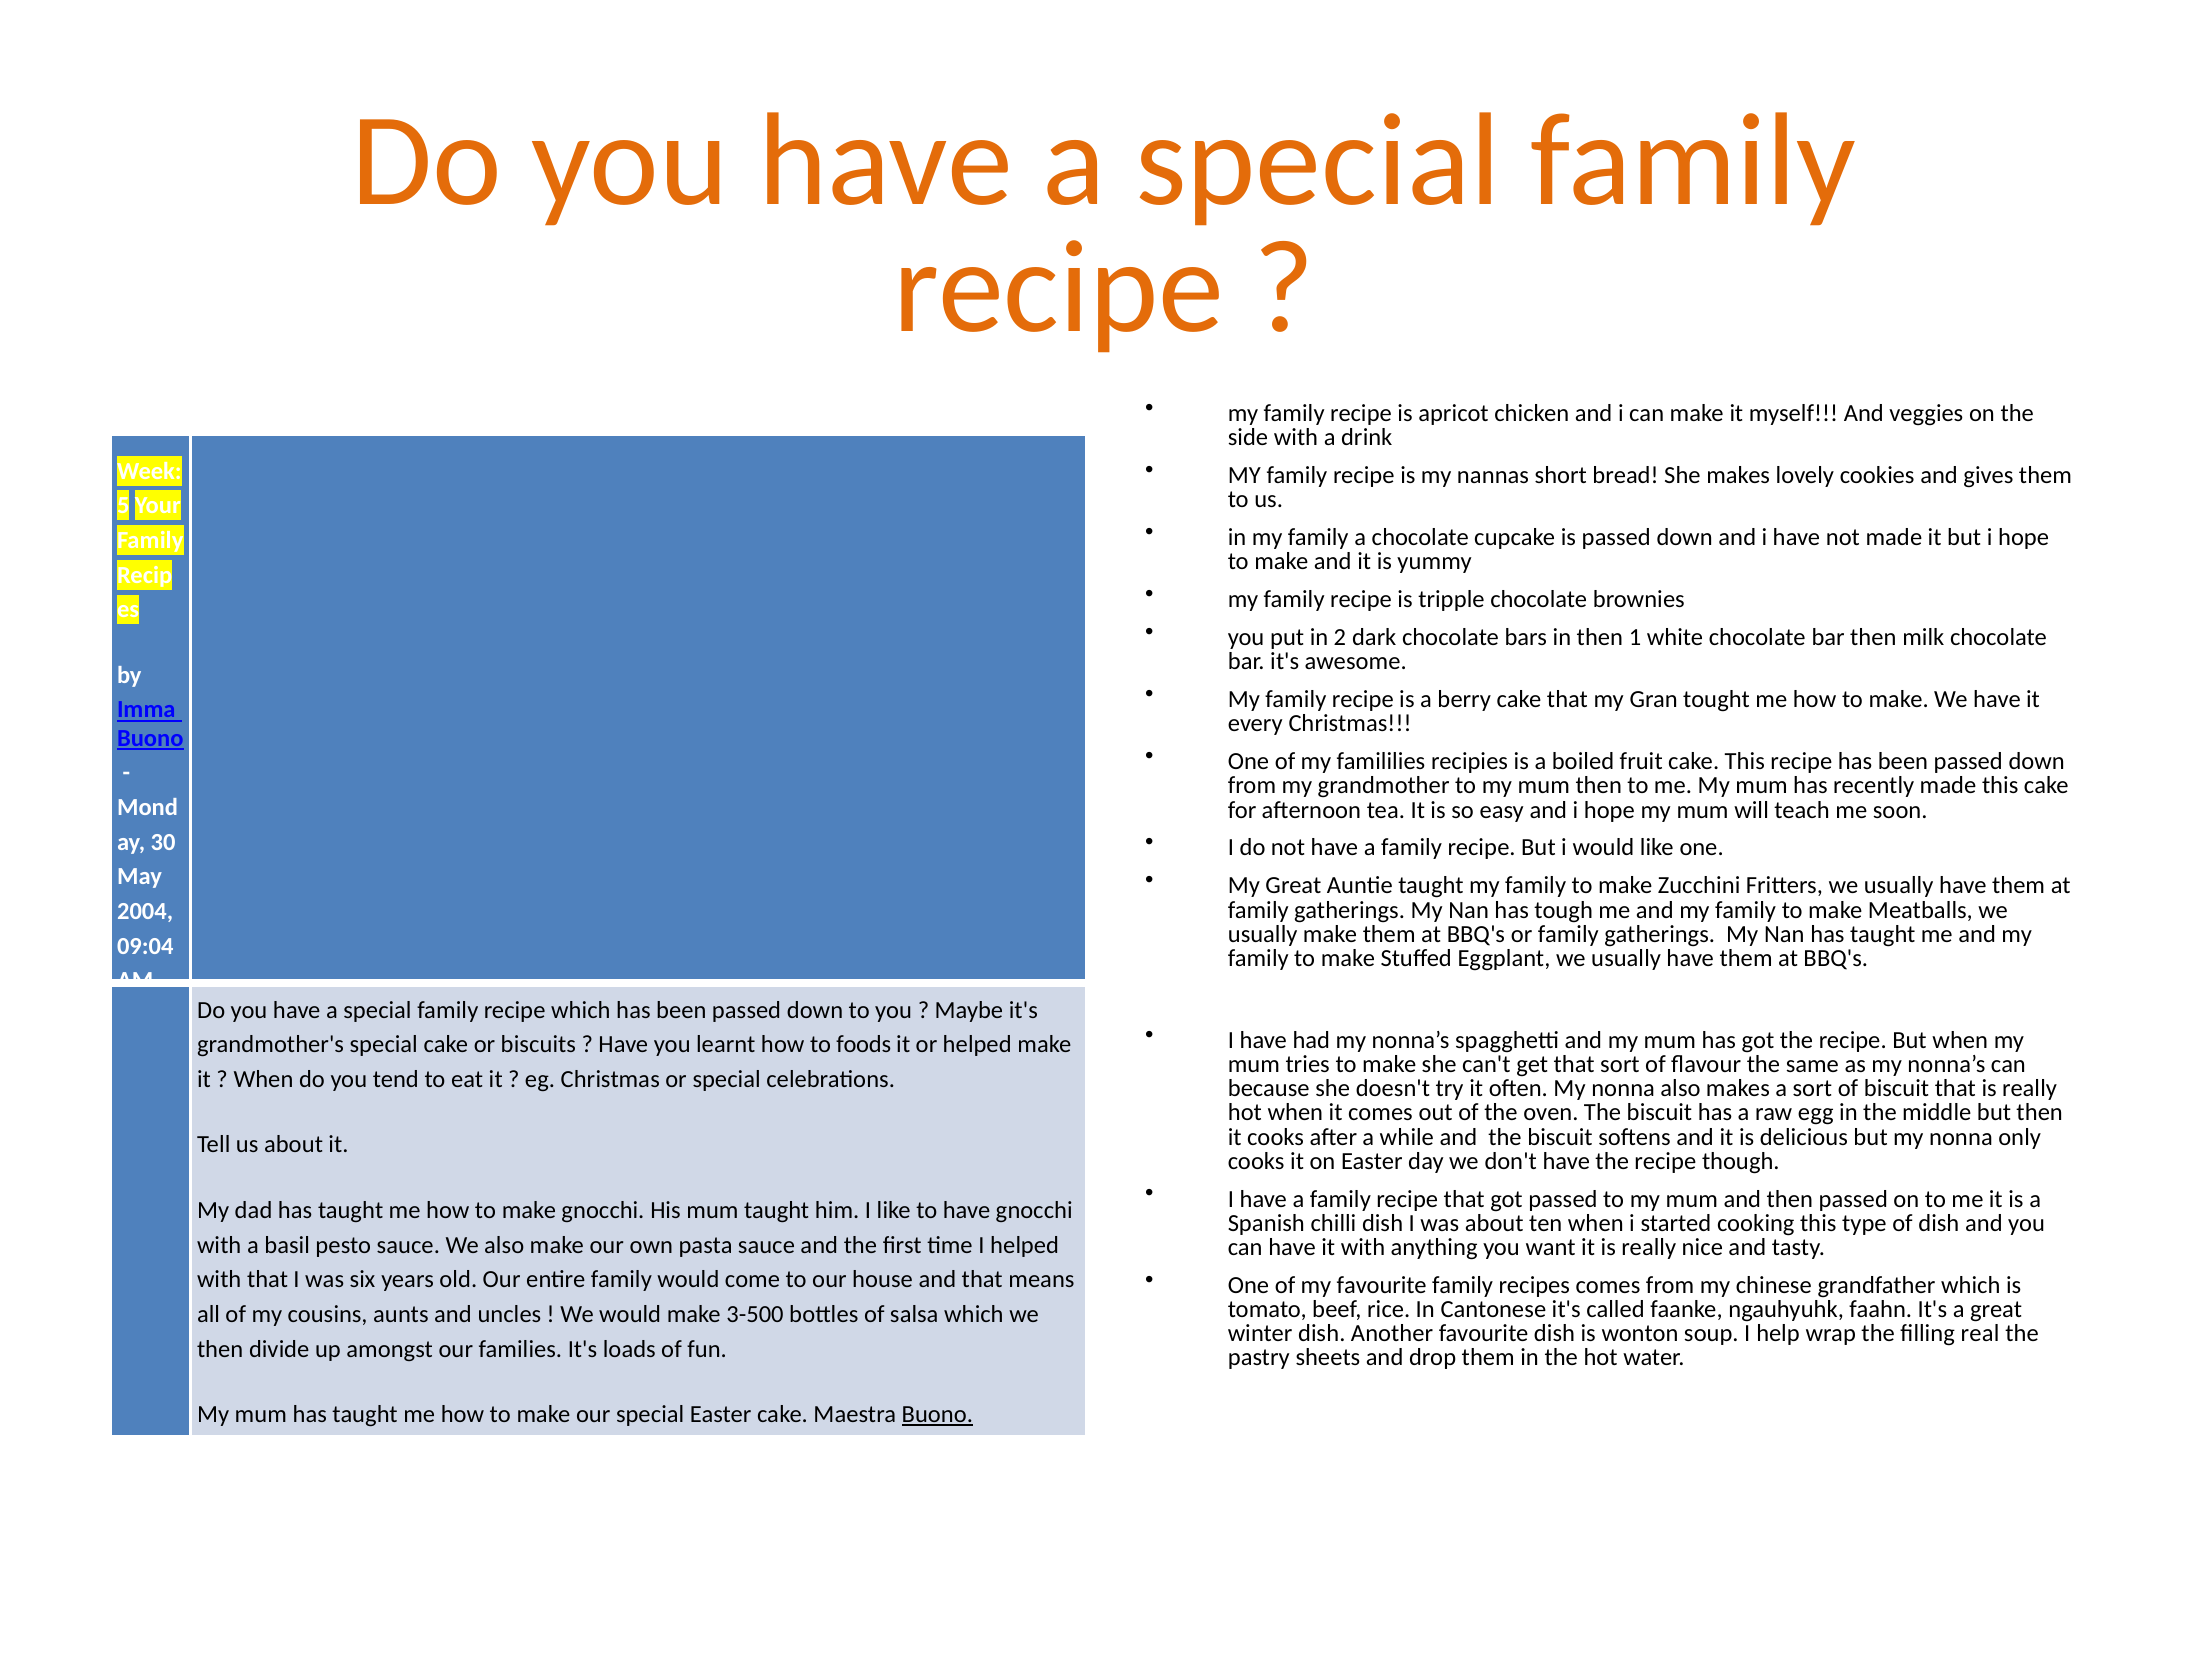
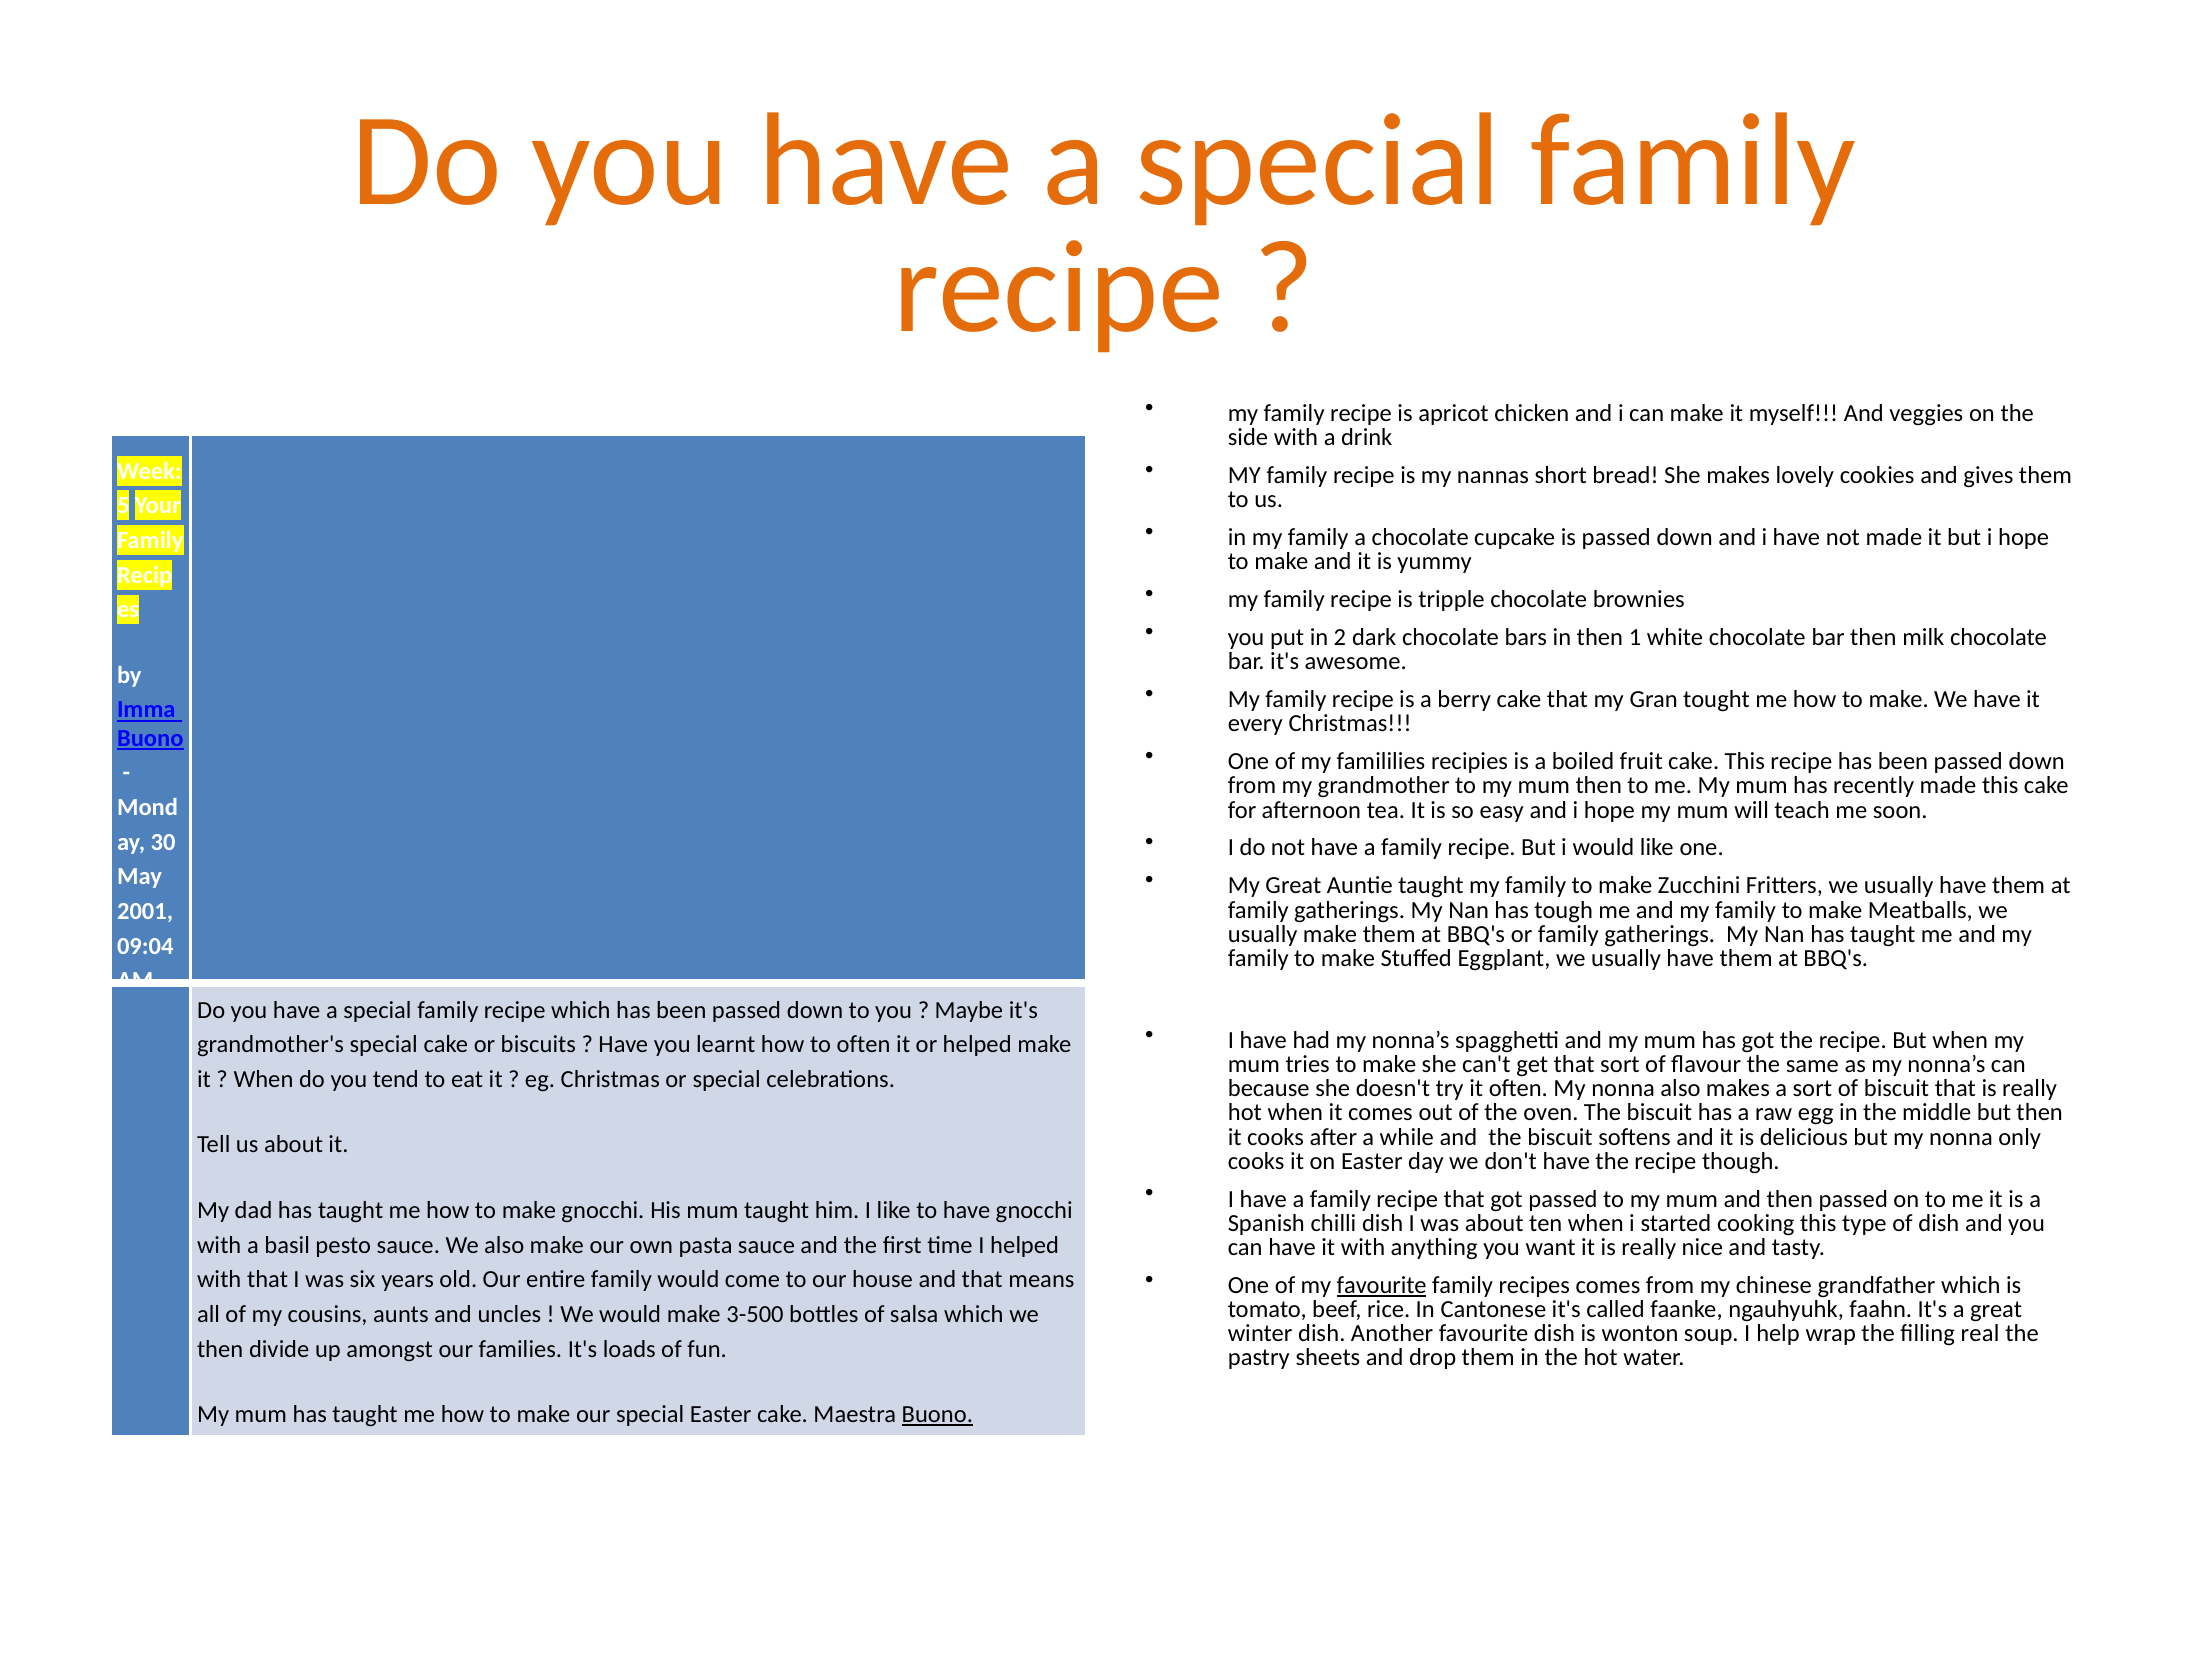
2004: 2004 -> 2001 (145, 911)
to foods: foods -> often (864, 1045)
favourite underline: none -> present (1382, 1285)
